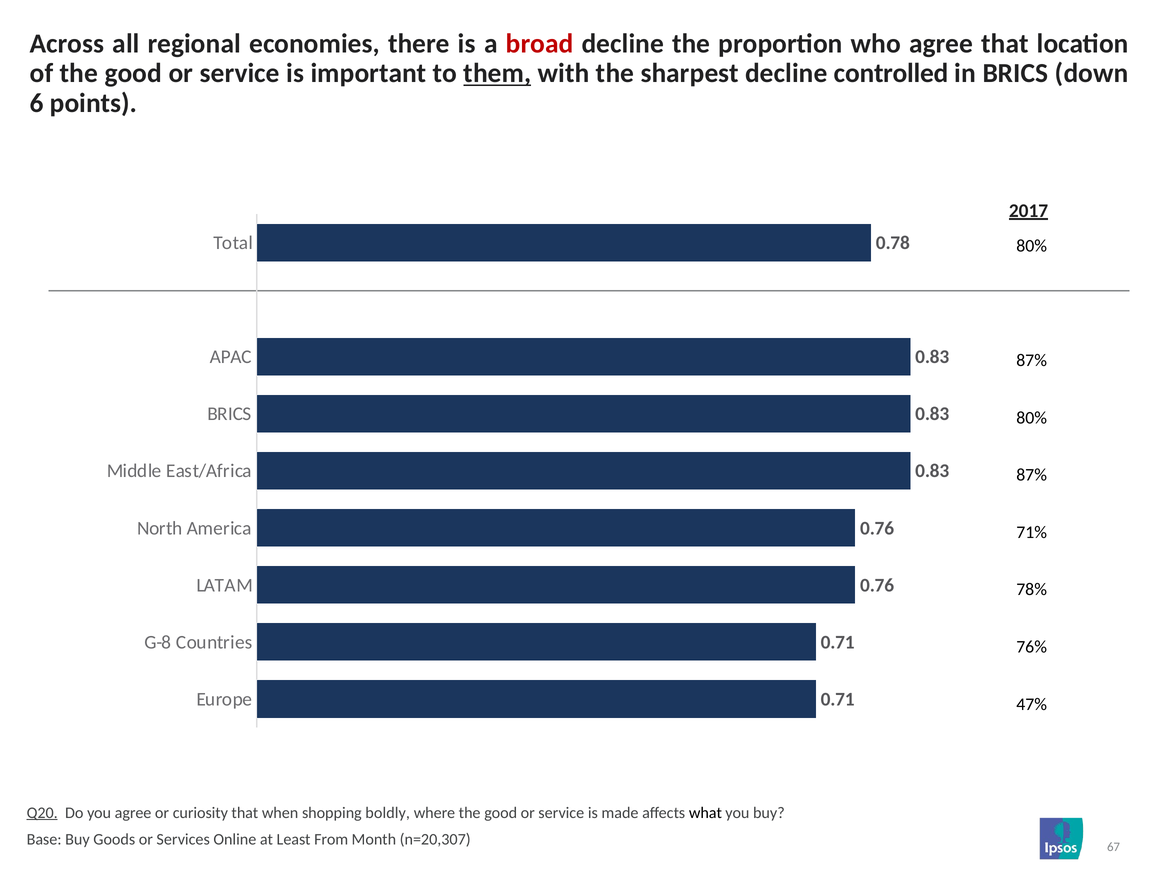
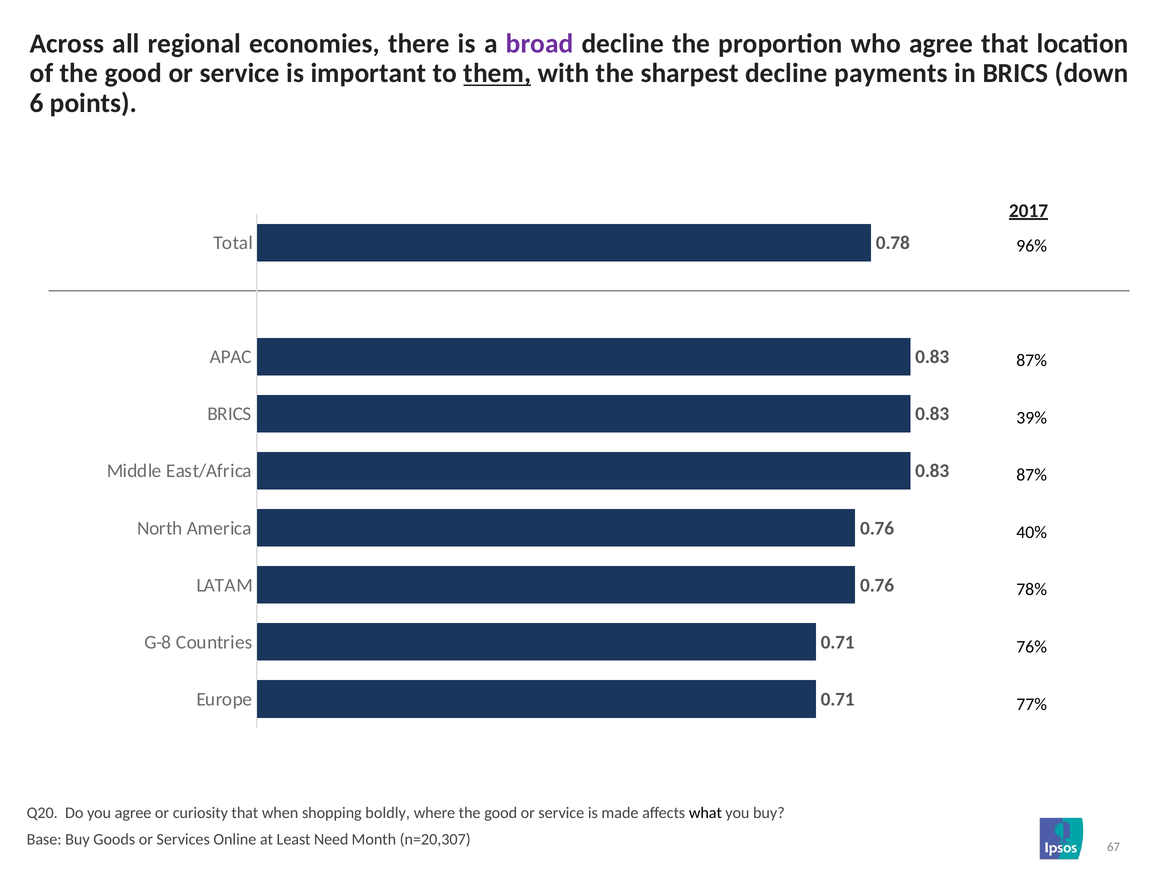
broad colour: red -> purple (540, 44)
controlled: controlled -> payments (891, 73)
80%: 80% -> 96% (1032, 246)
80%: 80% -> 39% (1032, 418)
71%: 71% -> 40% (1032, 532)
47%: 47% -> 77% (1032, 704)
Q20 underline: present -> none (42, 813)
From: From -> Need (331, 840)
